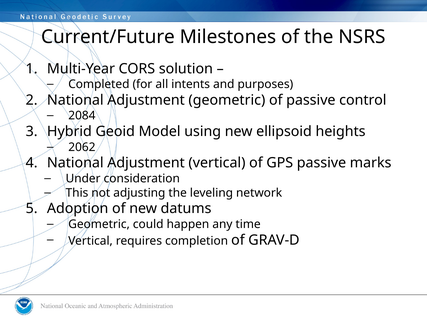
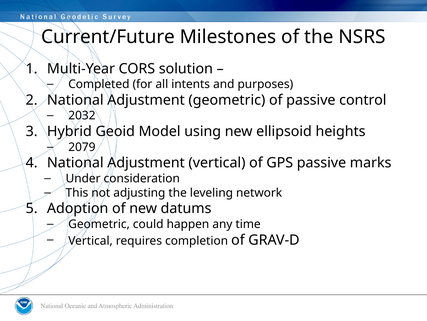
2084: 2084 -> 2032 (82, 115)
2062: 2062 -> 2079 (82, 147)
